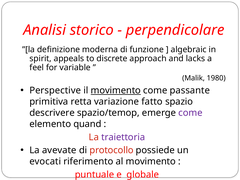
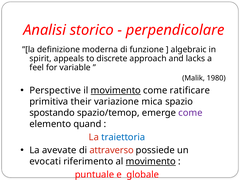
passante: passante -> ratificare (190, 90)
retta: retta -> their (81, 102)
fatto: fatto -> mica (152, 102)
descrivere: descrivere -> spostando (52, 113)
traiettoria colour: purple -> blue (123, 137)
protocollo: protocollo -> attraverso (112, 150)
movimento underline: none -> present (151, 161)
